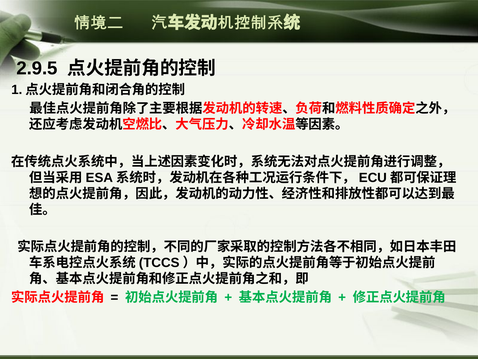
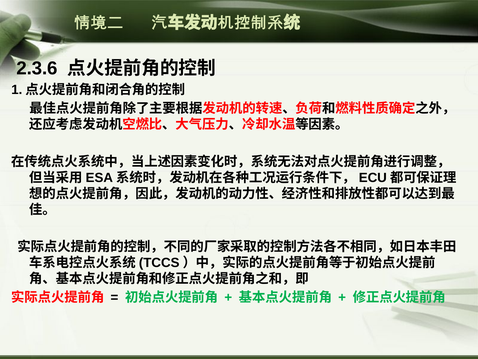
2.9.5: 2.9.5 -> 2.3.6 (37, 68)
